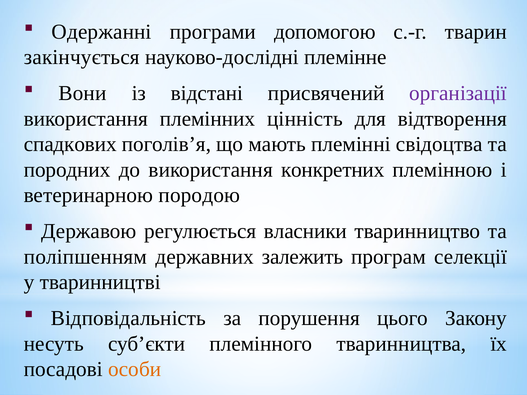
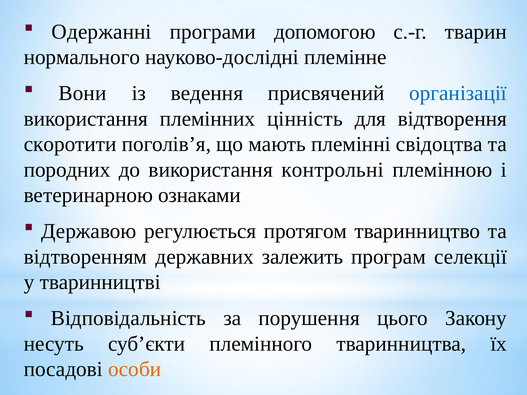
закінчується: закінчується -> нормального (82, 57)
відстані: відстані -> ведення (207, 93)
організації colour: purple -> blue (458, 93)
спадкових: спадкових -> скоротити (70, 144)
конкретних: конкретних -> контрольні (333, 170)
породою: породою -> ознаками (200, 195)
власники: власники -> протягом (305, 231)
поліпшенням: поліпшенням -> відтворенням (85, 257)
